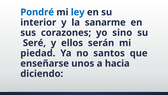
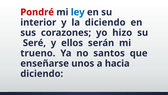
Pondré colour: blue -> red (37, 12)
la sanarme: sanarme -> diciendo (105, 22)
sino: sino -> hizo (122, 33)
piedad: piedad -> trueno (38, 53)
